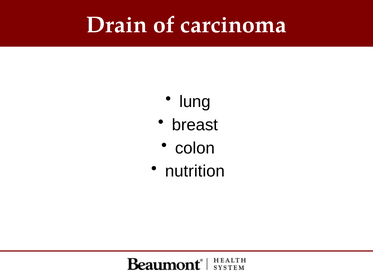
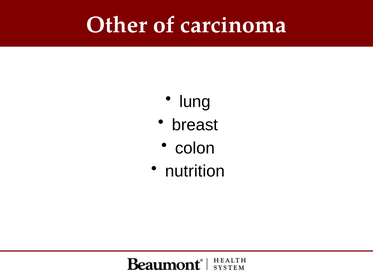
Drain: Drain -> Other (117, 25)
